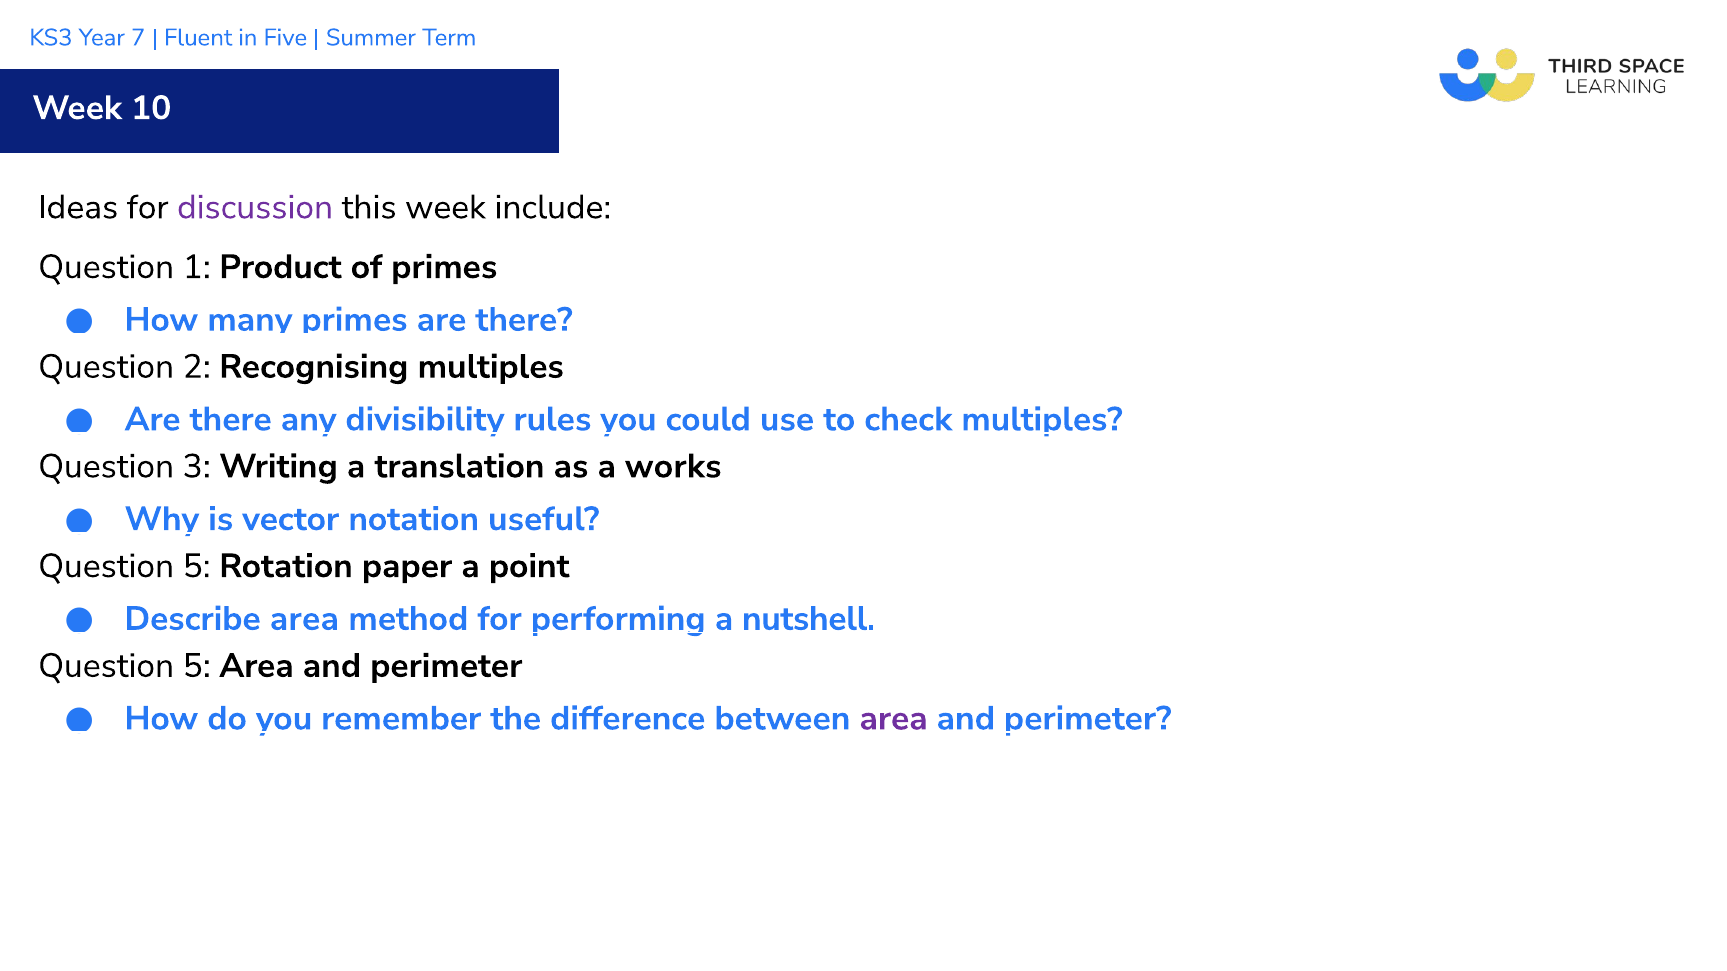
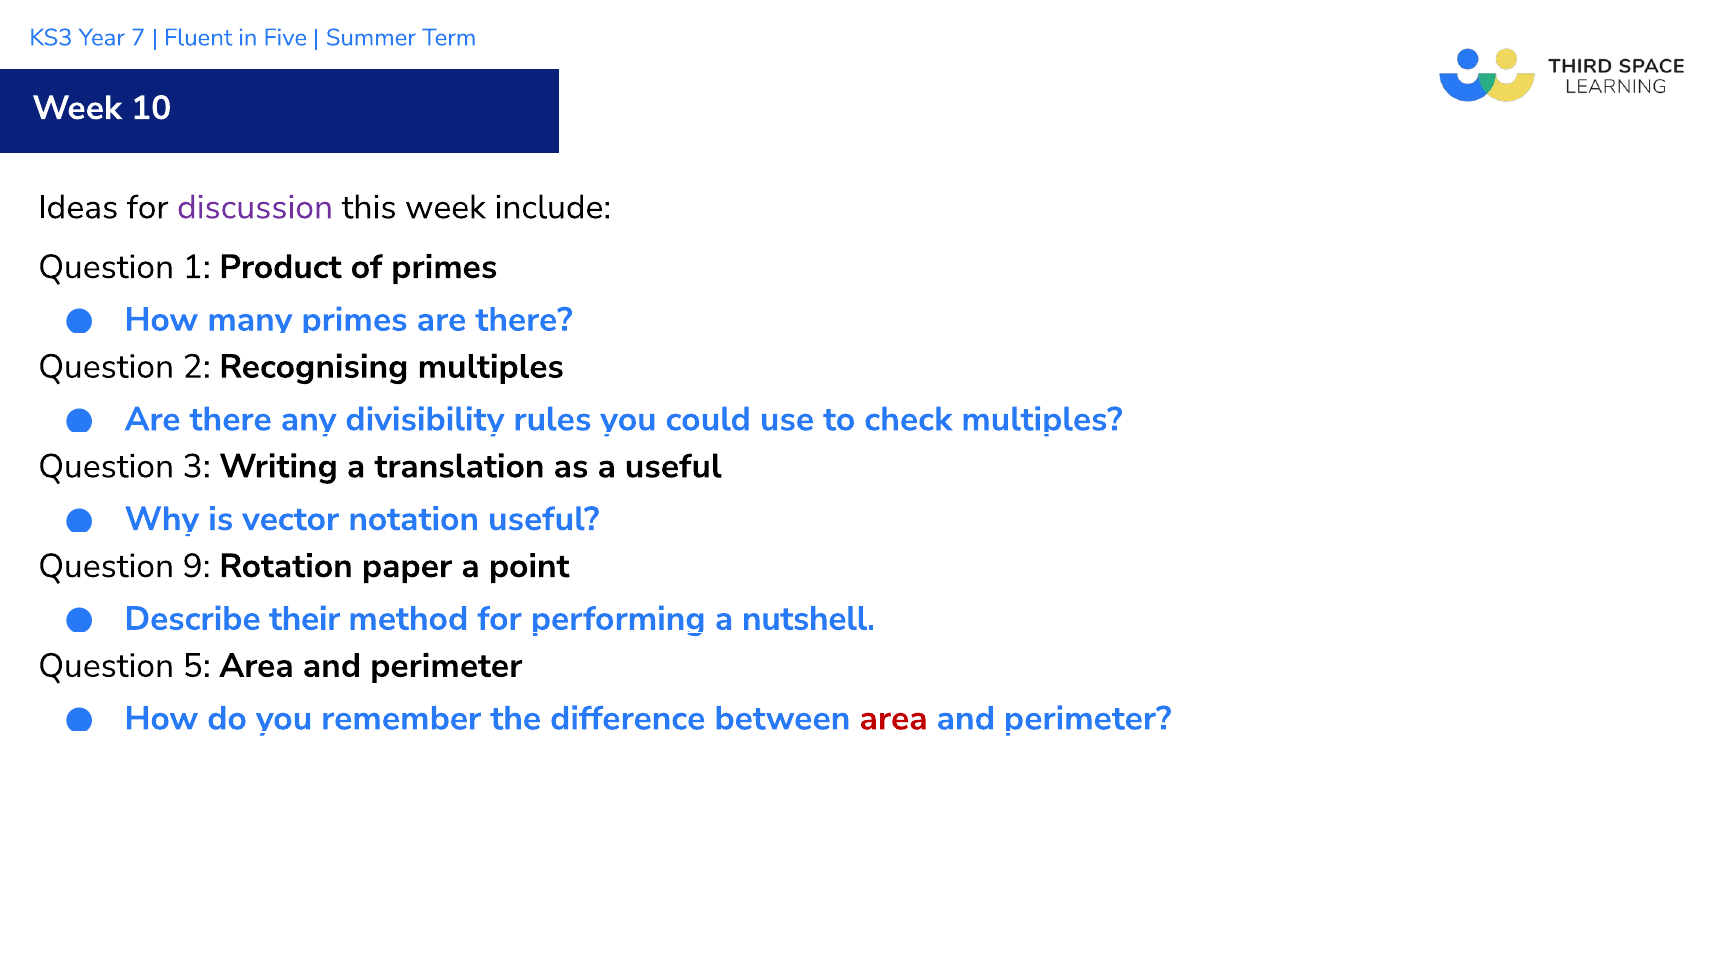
a works: works -> useful (673, 467)
5: 5 -> 9 (197, 566)
Describe area: area -> their (305, 619)
area colour: purple -> red (894, 719)
